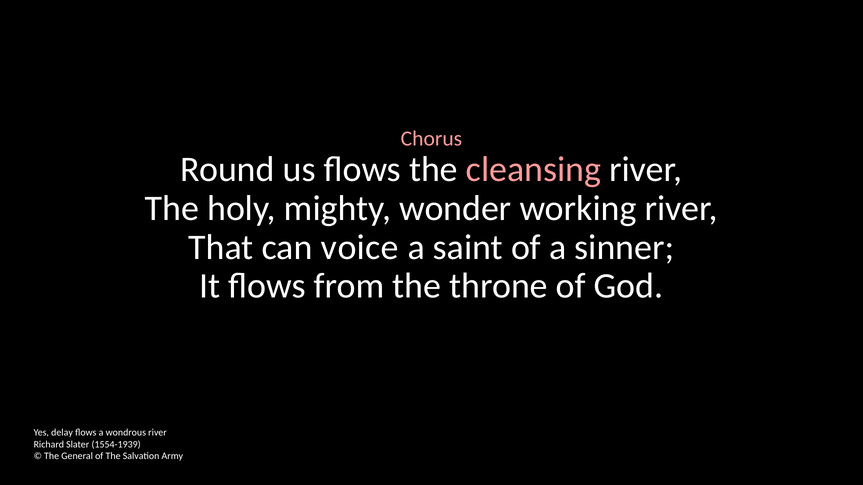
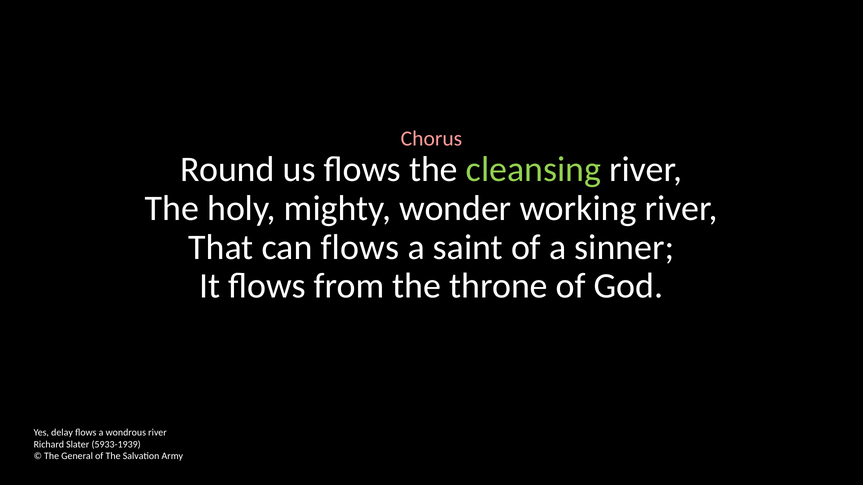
cleansing colour: pink -> light green (534, 170)
can voice: voice -> flows (360, 247)
1554-1939: 1554-1939 -> 5933-1939 (116, 445)
